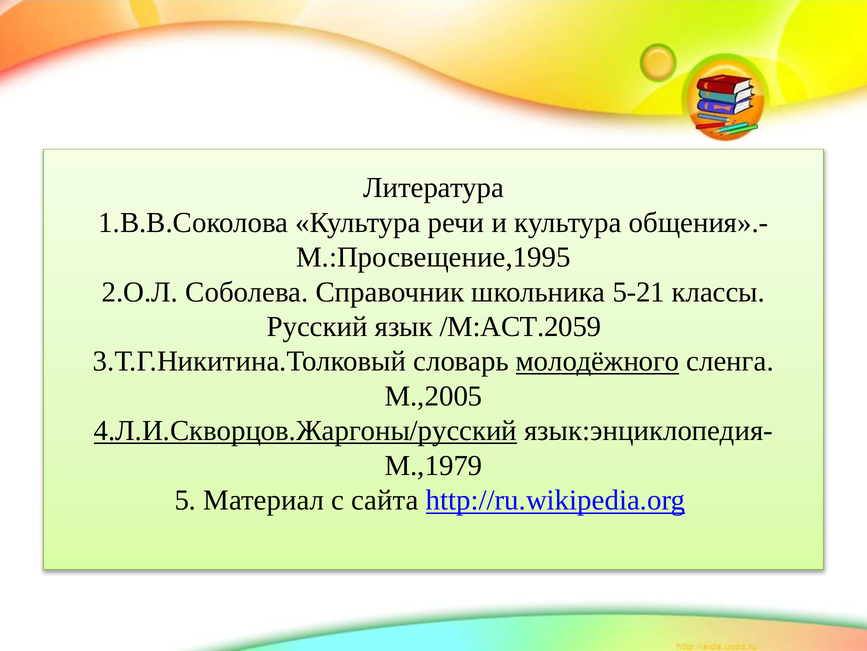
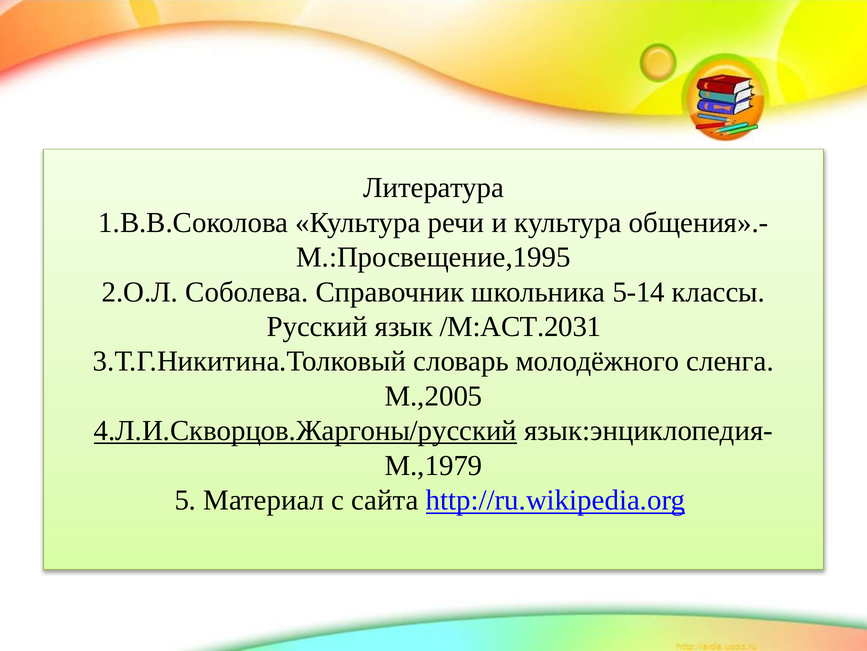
5-21: 5-21 -> 5-14 (639, 292)
/М:АСТ.2059: /М:АСТ.2059 -> /М:АСТ.2031 (520, 326)
молодёжного underline: present -> none (598, 361)
